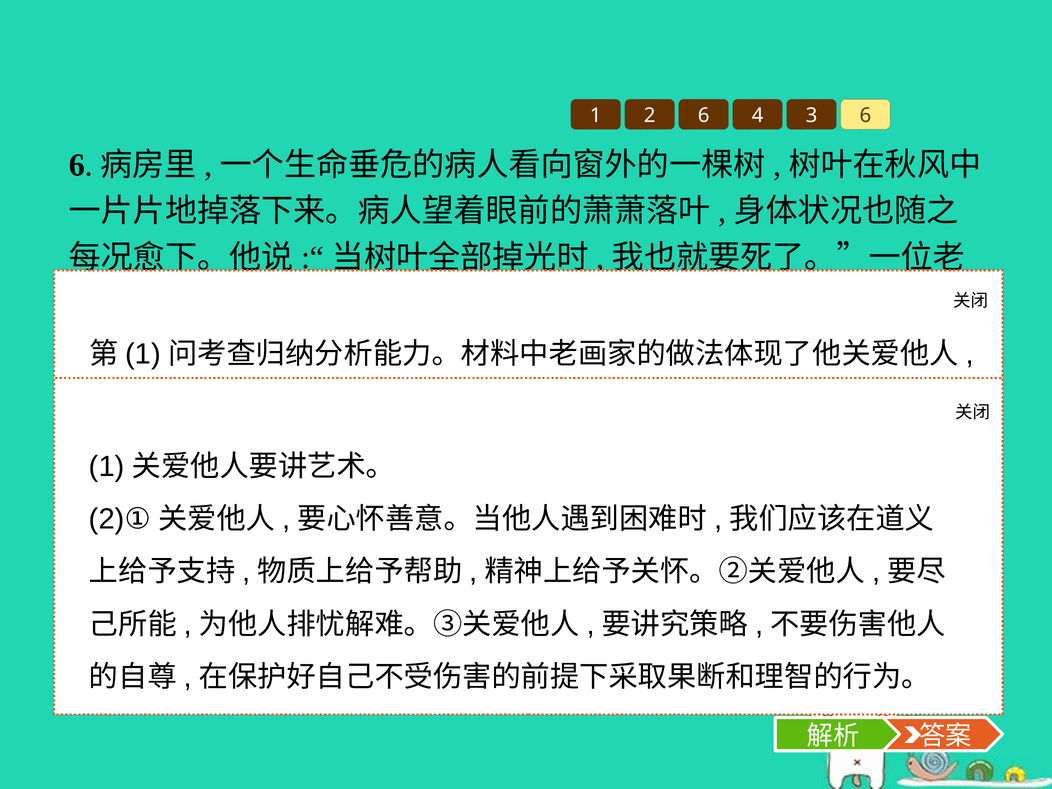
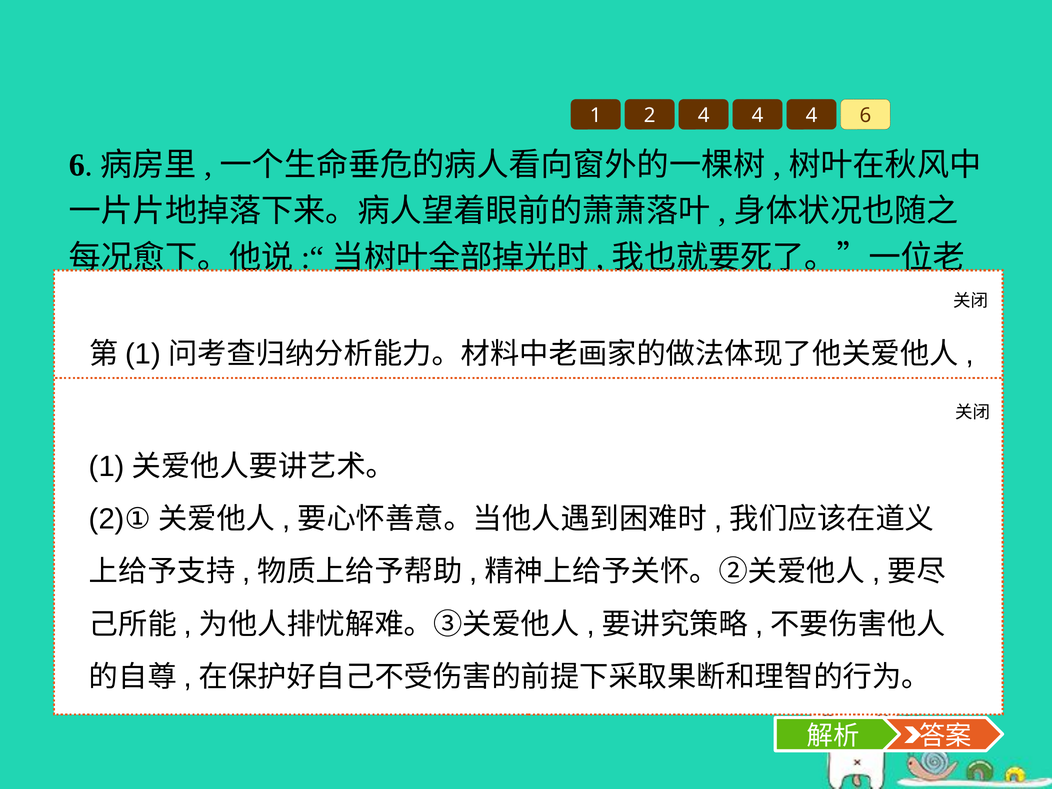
2 6: 6 -> 4 (704, 116)
3: 3 -> 4 (812, 116)
